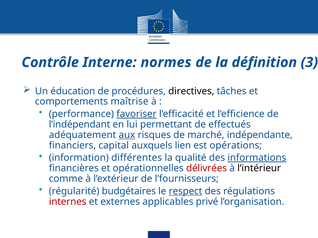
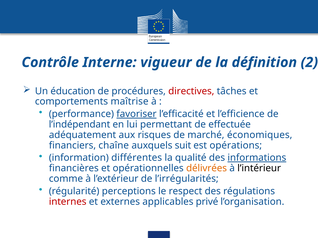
normes: normes -> vigueur (166, 62)
3: 3 -> 2 (309, 62)
directives colour: black -> red (191, 91)
effectués: effectués -> effectuée (230, 125)
aux underline: present -> none (127, 135)
indépendante: indépendante -> économiques (260, 135)
capital: capital -> chaîne (114, 146)
lien: lien -> suit (183, 146)
délivrées colour: red -> orange (207, 169)
l’fournisseurs: l’fournisseurs -> l’irrégularités (187, 179)
budgétaires: budgétaires -> perceptions (129, 191)
respect underline: present -> none (185, 191)
